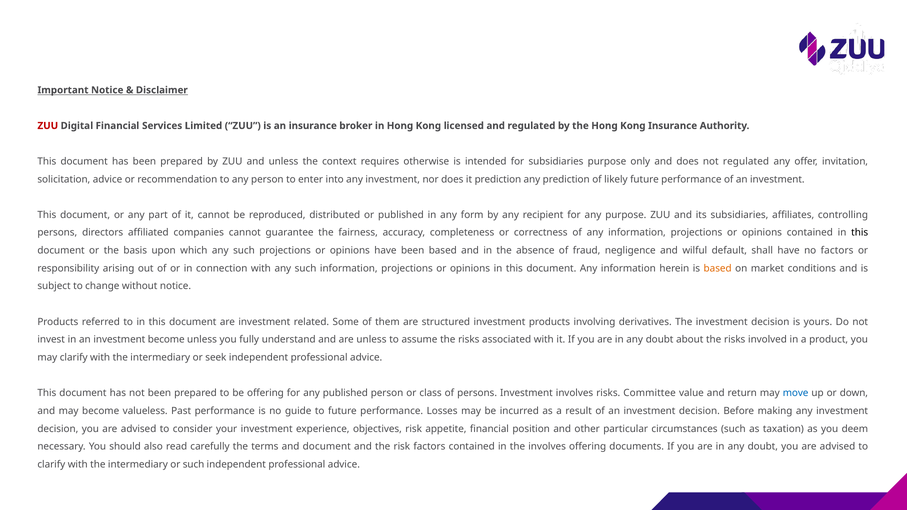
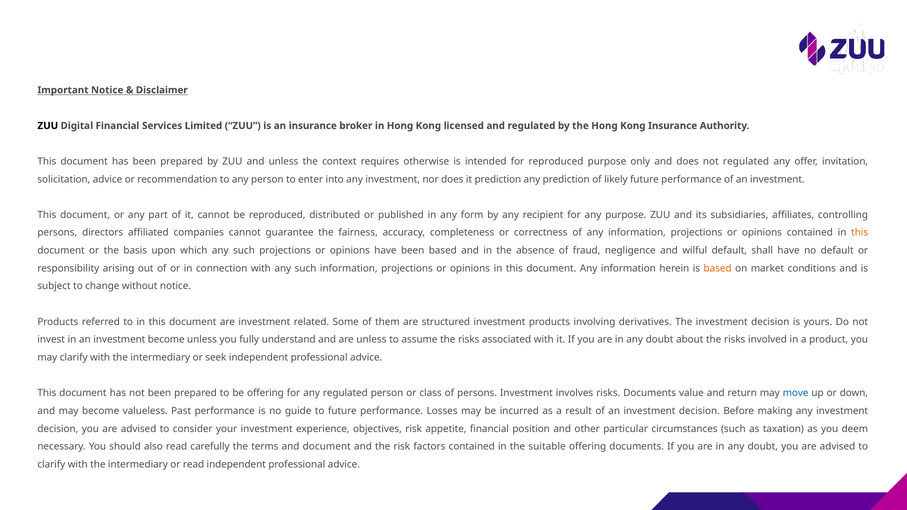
ZUU colour: red -> black (48, 126)
for subsidiaries: subsidiaries -> reproduced (556, 161)
this colour: black -> orange (860, 233)
no factors: factors -> default (837, 251)
any published: published -> regulated (345, 393)
risks Committee: Committee -> Documents (650, 393)
the involves: involves -> suitable (547, 447)
or such: such -> read (194, 465)
